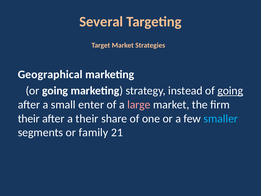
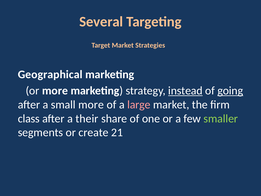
or going: going -> more (55, 91)
instead underline: none -> present (185, 91)
small enter: enter -> more (91, 104)
their: their -> class (29, 118)
smaller colour: light blue -> light green (221, 118)
family: family -> create (94, 132)
